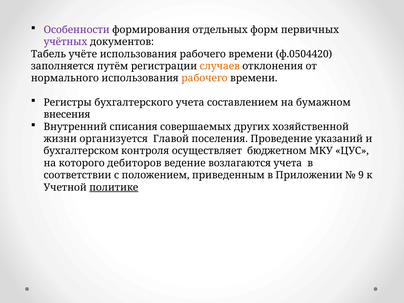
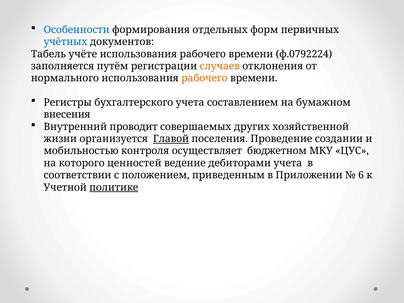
Особенности colour: purple -> blue (77, 30)
учётных colour: purple -> blue (65, 42)
ф.0504420: ф.0504420 -> ф.0792224 (304, 54)
списания: списания -> проводит (134, 127)
Главой underline: none -> present (171, 139)
указаний: указаний -> создании (339, 139)
бухгалтерском: бухгалтерском -> мобильностью (81, 151)
дебиторов: дебиторов -> ценностей (134, 163)
возлагаются: возлагаются -> дебиторами (240, 163)
9: 9 -> 6 (361, 175)
